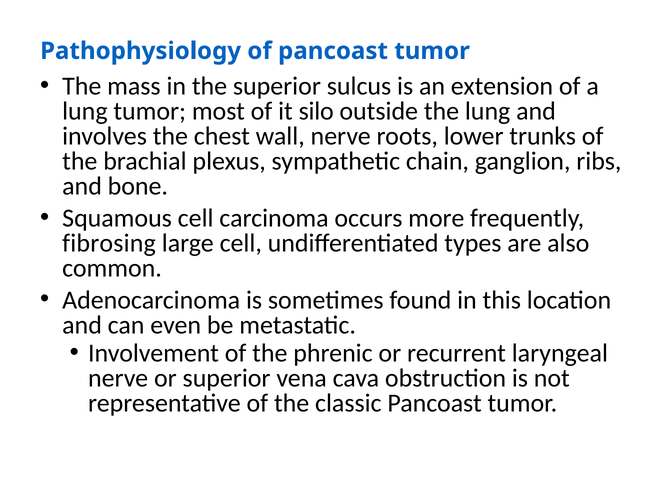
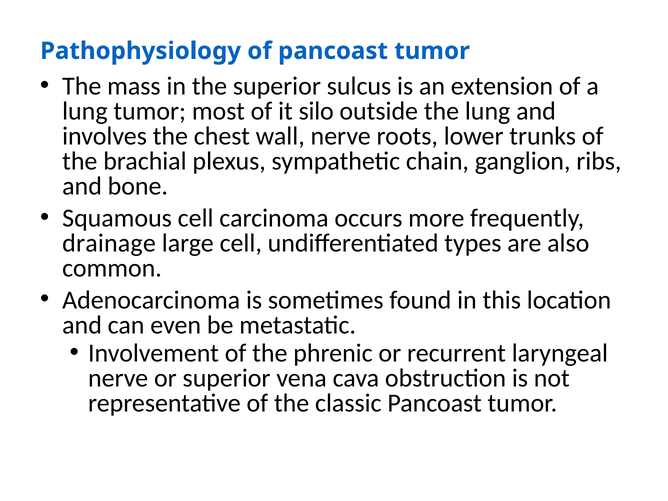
fibrosing: fibrosing -> drainage (109, 243)
